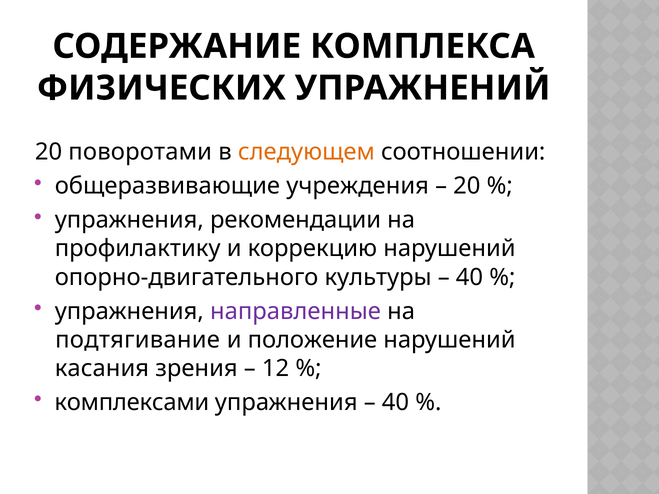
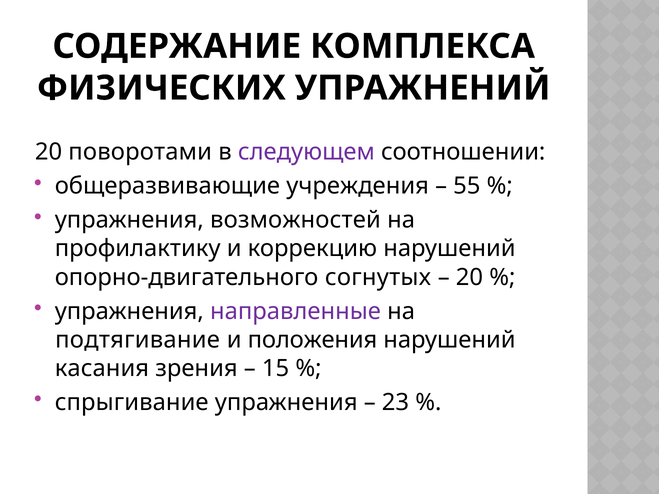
следующем colour: orange -> purple (306, 152)
20: 20 -> 55 (467, 186)
рекомендации: рекомендации -> возможностей (295, 220)
культуры: культуры -> согнутых (378, 277)
40: 40 -> 20 (469, 277)
положение: положение -> положения (312, 340)
12: 12 -> 15 (276, 368)
комплексами: комплексами -> спрыгивание (132, 402)
40: 40 -> 23 (395, 402)
